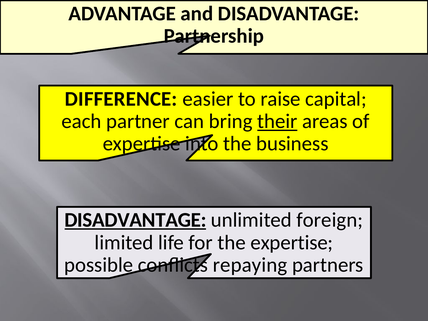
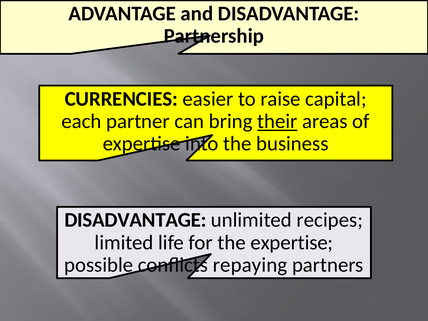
DIFFERENCE: DIFFERENCE -> CURRENCIES (121, 99)
DISADVANTAGE underline: present -> none (135, 220)
foreign: foreign -> recipes (330, 220)
